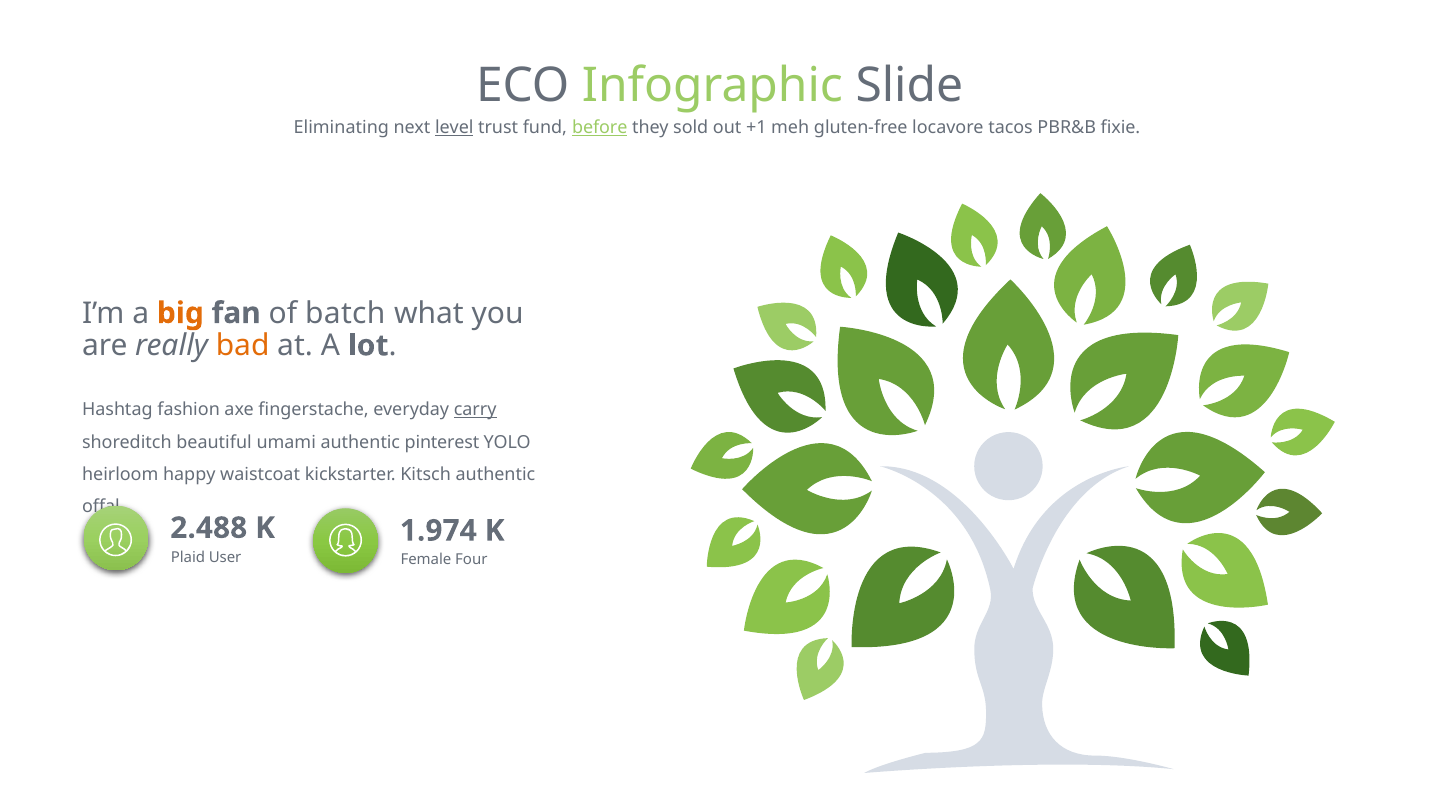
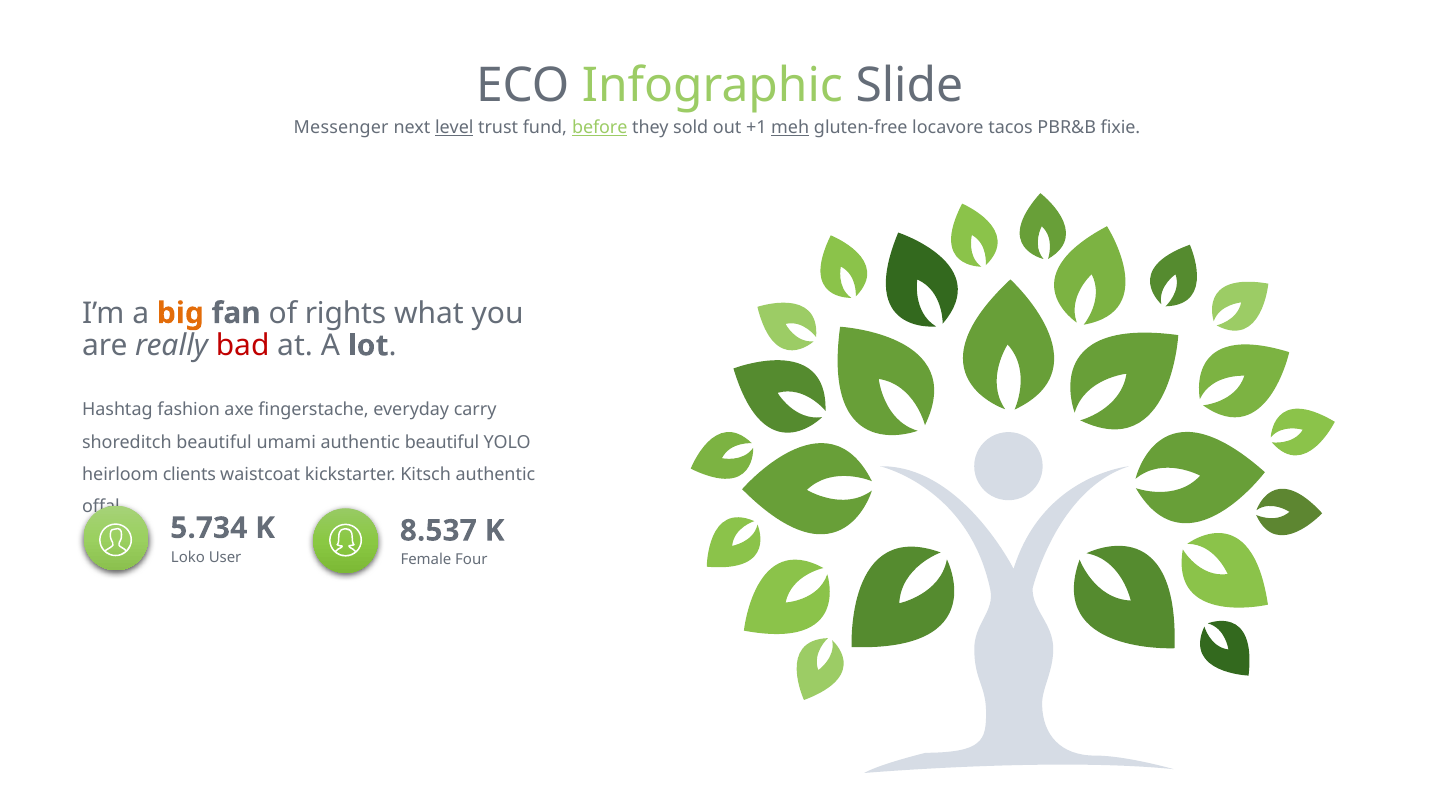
Eliminating: Eliminating -> Messenger (341, 128)
meh underline: none -> present (790, 128)
batch: batch -> rights (346, 313)
bad colour: orange -> red (243, 345)
carry underline: present -> none (475, 410)
authentic pinterest: pinterest -> beautiful (442, 442)
happy: happy -> clients (189, 474)
2.488: 2.488 -> 5.734 (209, 528)
1.974: 1.974 -> 8.537 (438, 531)
Plaid: Plaid -> Loko (188, 558)
